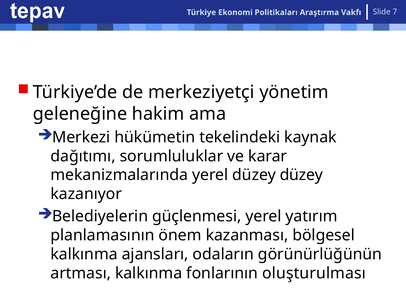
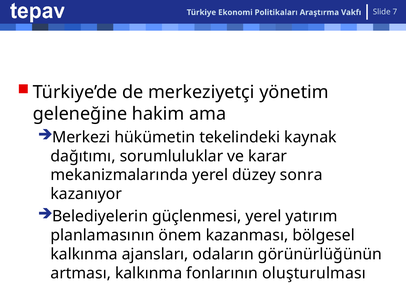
düzey düzey: düzey -> sonra (301, 175)
